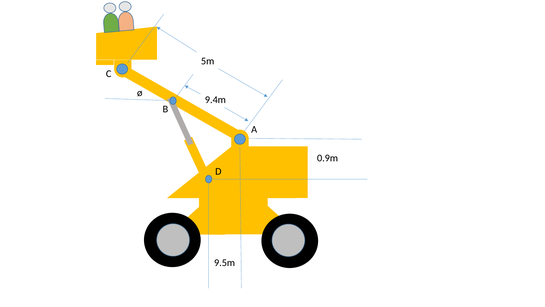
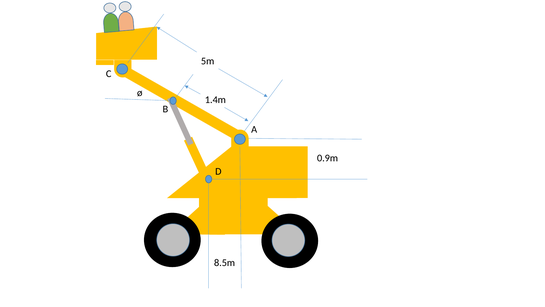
9.4m: 9.4m -> 1.4m (215, 100)
9.5m: 9.5m -> 8.5m (225, 262)
